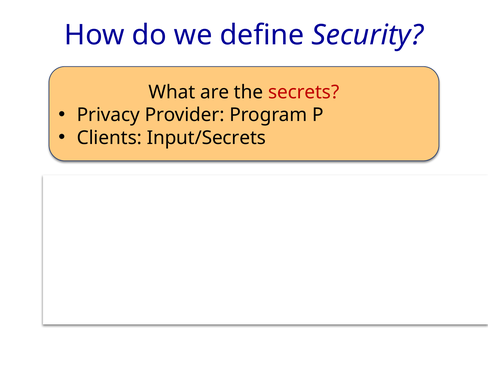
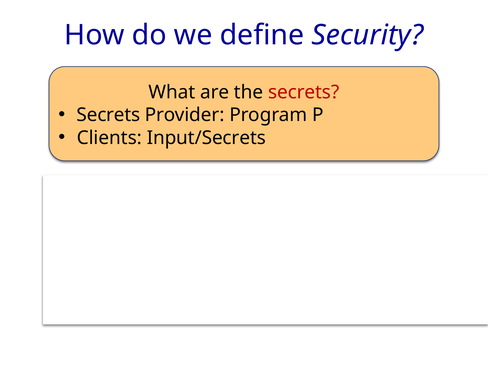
Privacy: Privacy -> Secrets (108, 115)
